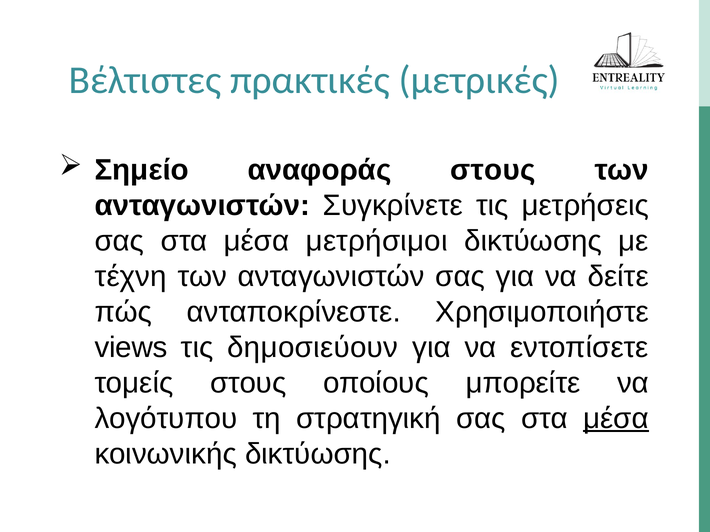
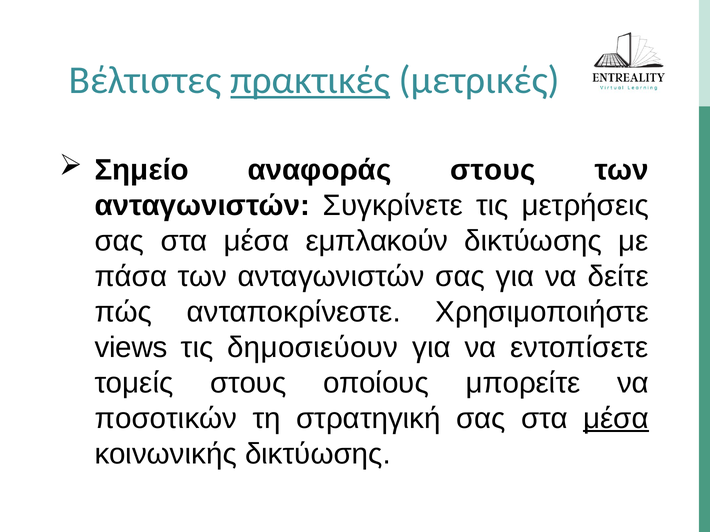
πρακτικές underline: none -> present (310, 80)
μετρήσιμοι: μετρήσιμοι -> εμπλακούν (377, 241)
τέχνη: τέχνη -> πάσα (131, 277)
λογότυπου: λογότυπου -> ποσοτικών (166, 419)
